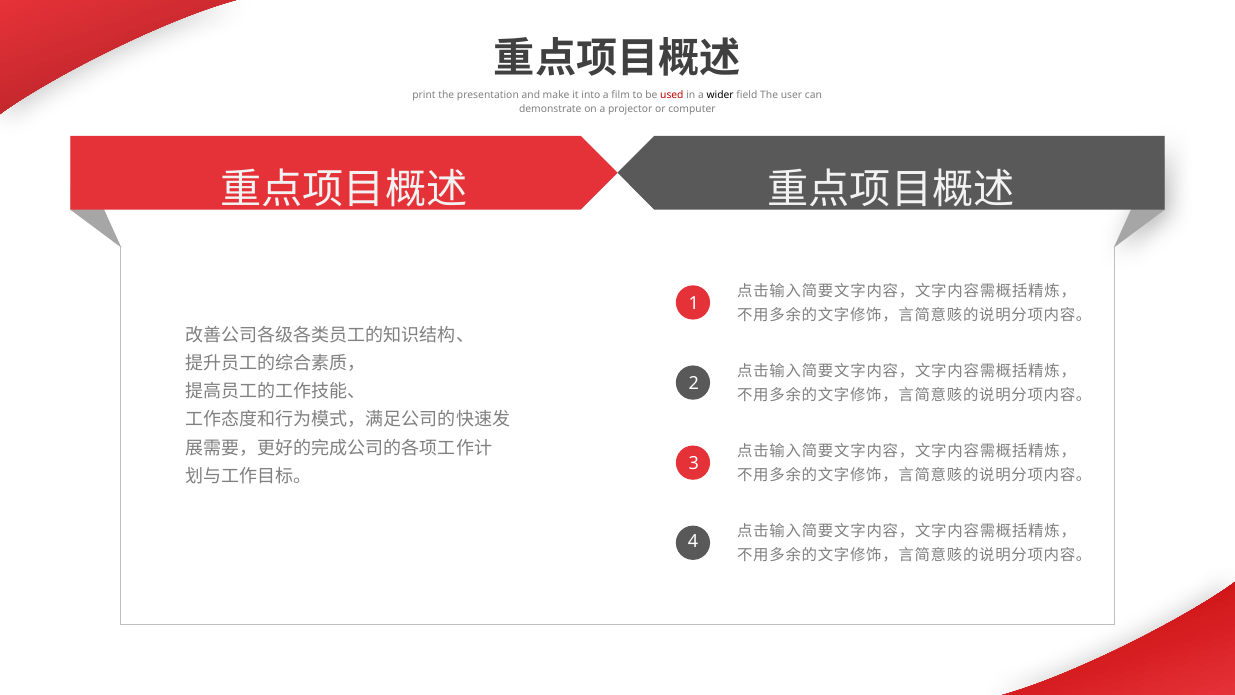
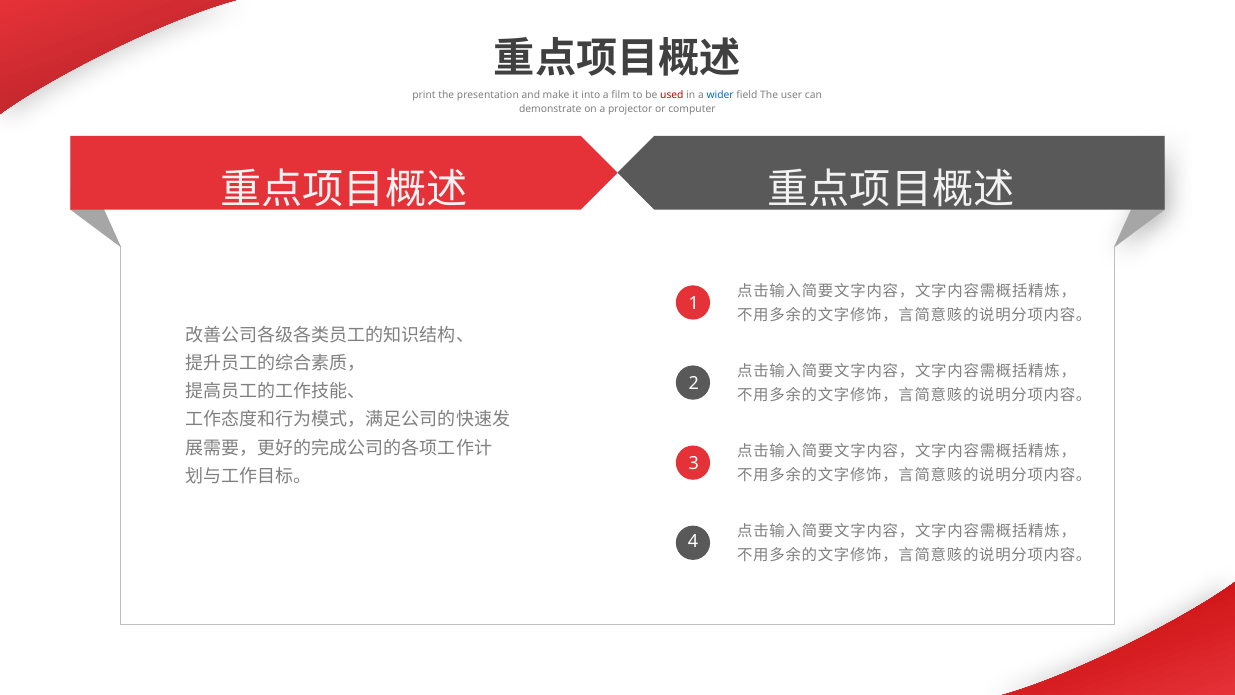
wider colour: black -> blue (720, 95)
